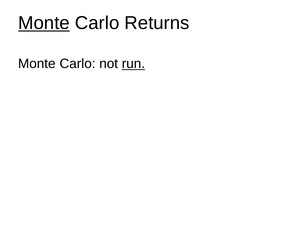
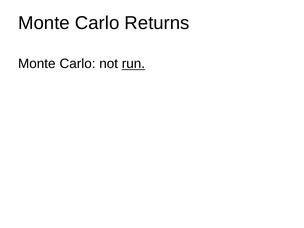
Monte underline: present -> none (44, 23)
